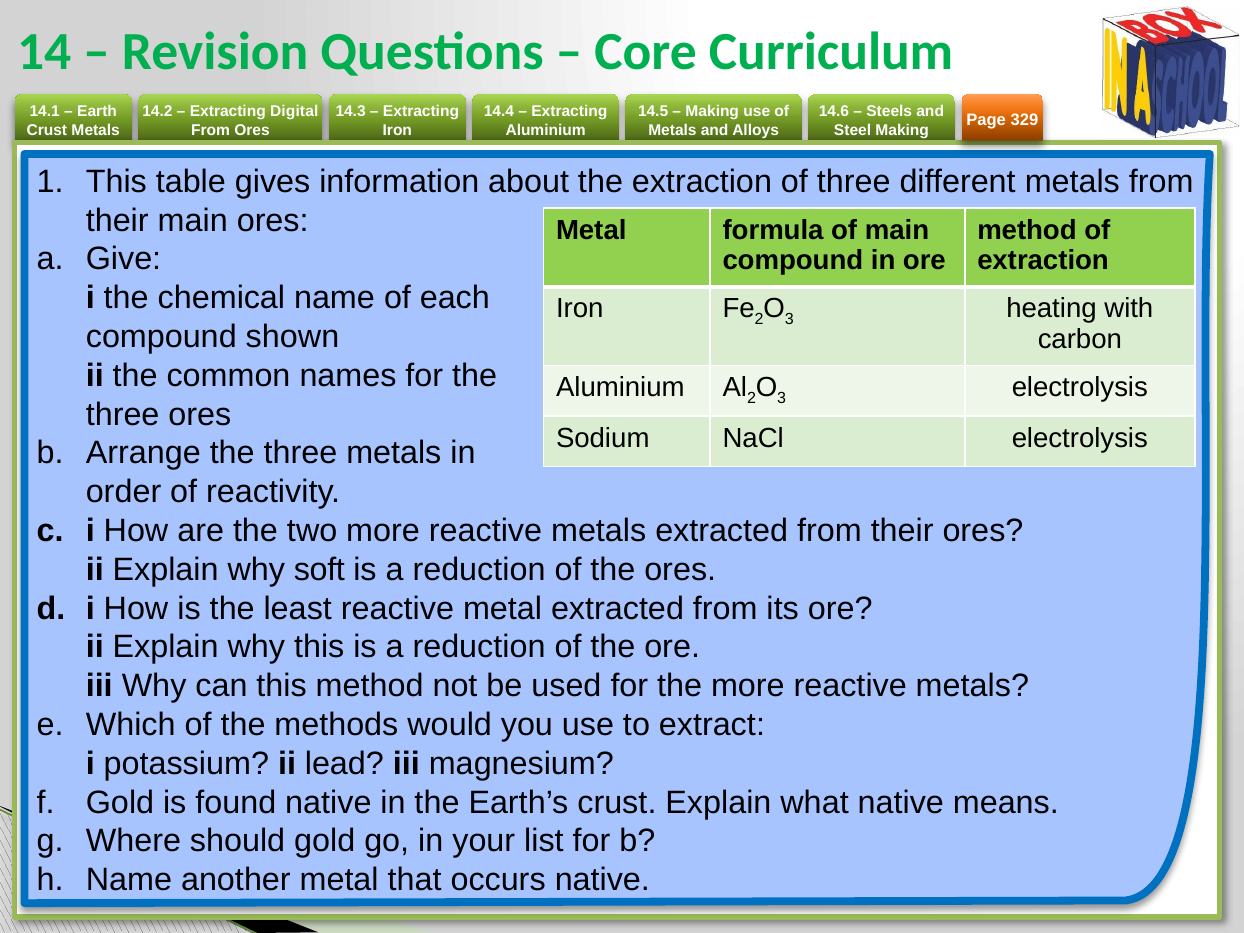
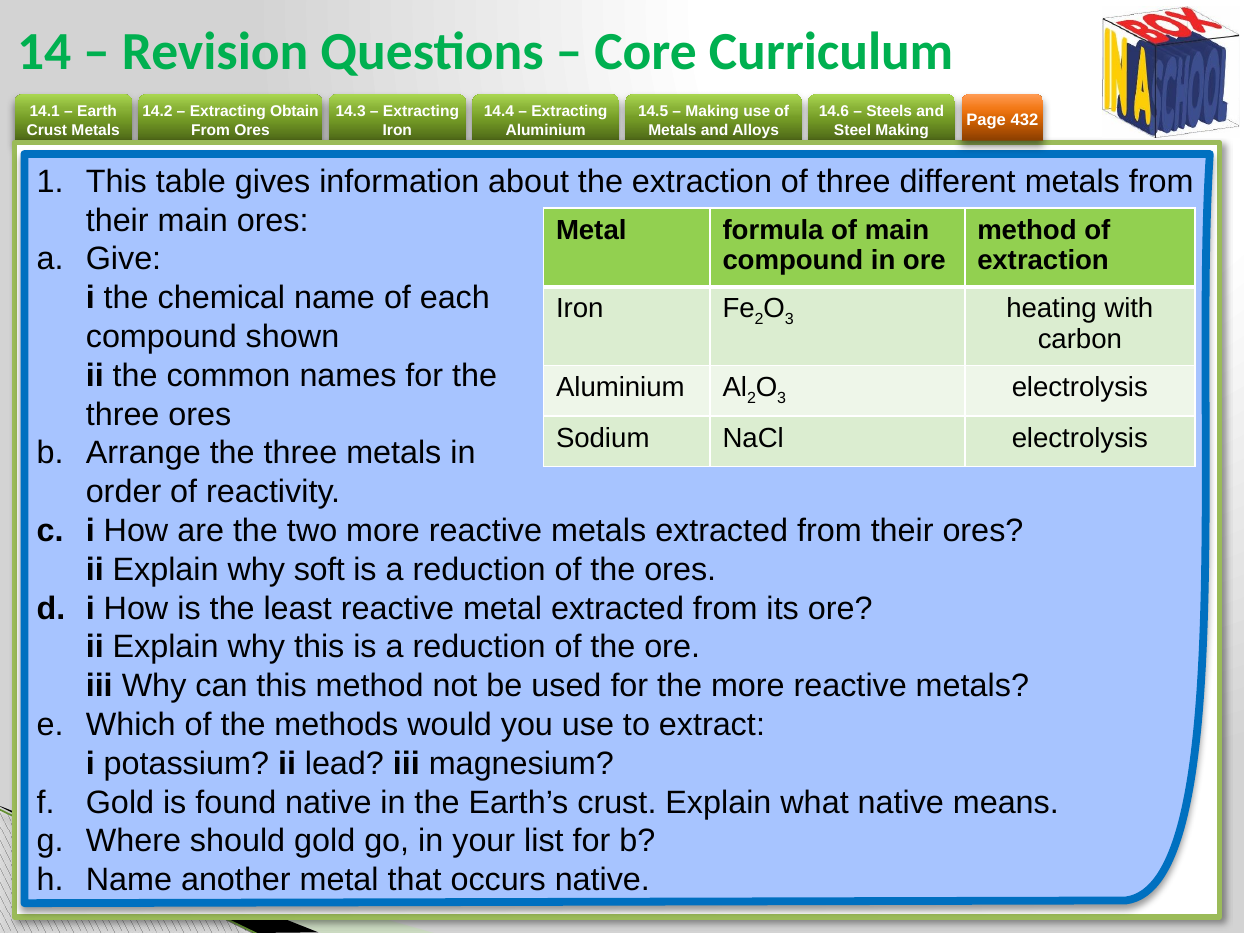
Digital: Digital -> Obtain (294, 111)
329: 329 -> 432 (1024, 120)
